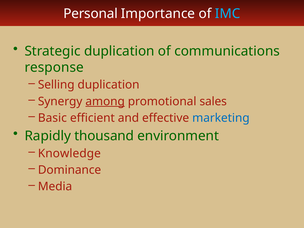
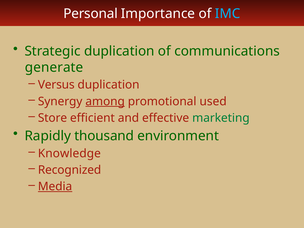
response: response -> generate (54, 67)
Selling: Selling -> Versus (56, 85)
sales: sales -> used (213, 101)
Basic: Basic -> Store (52, 118)
marketing colour: blue -> green (221, 118)
Dominance: Dominance -> Recognized (70, 170)
Media underline: none -> present (55, 187)
